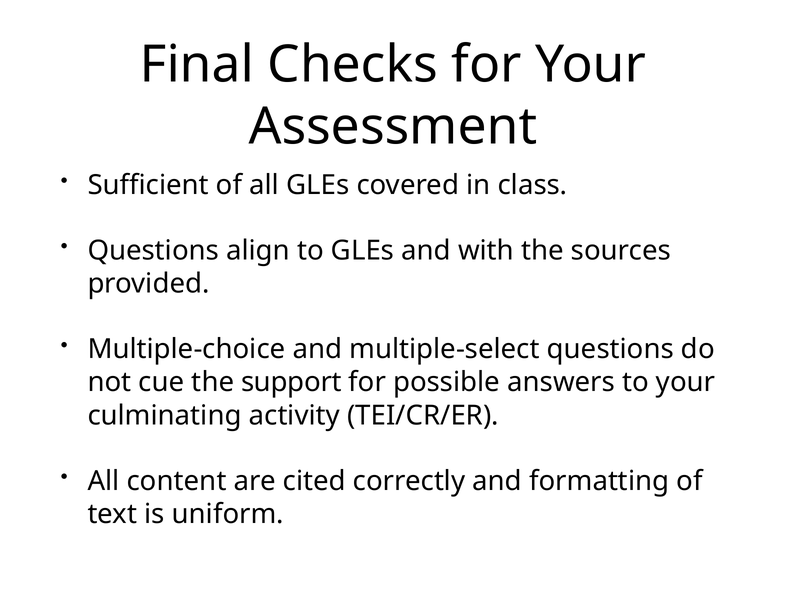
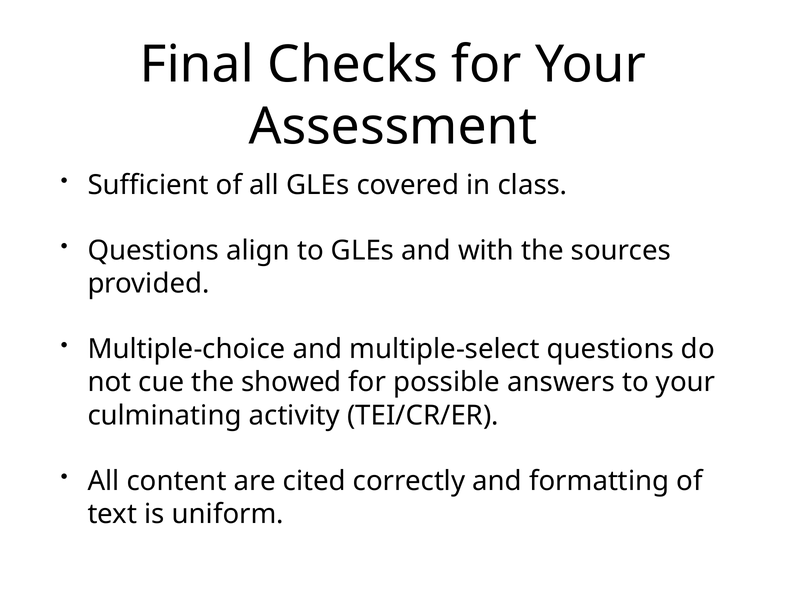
support: support -> showed (291, 382)
